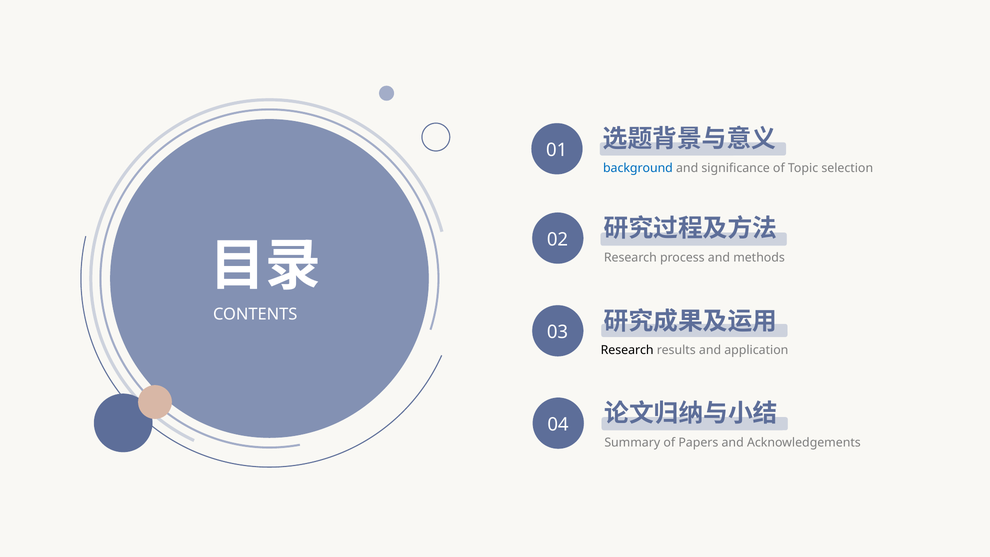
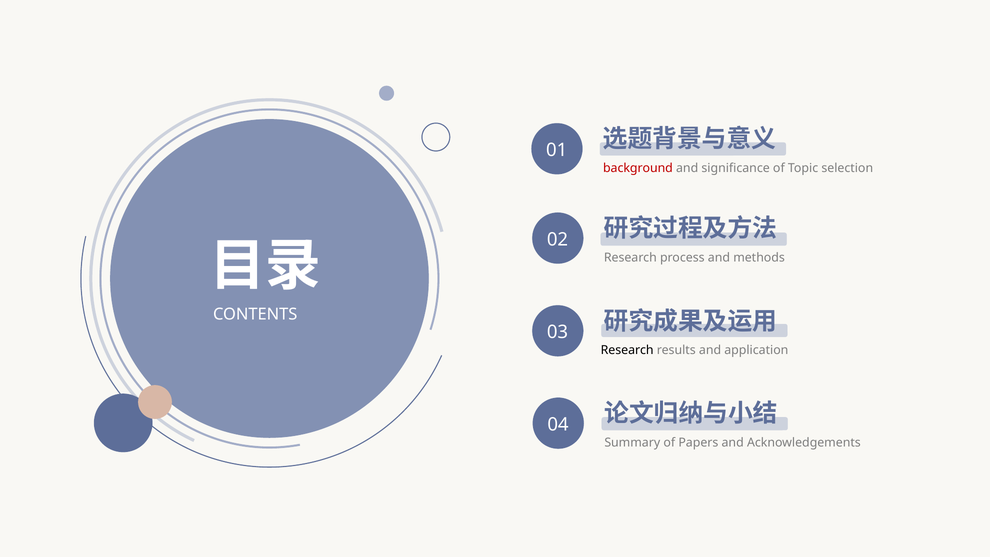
background colour: blue -> red (638, 168)
